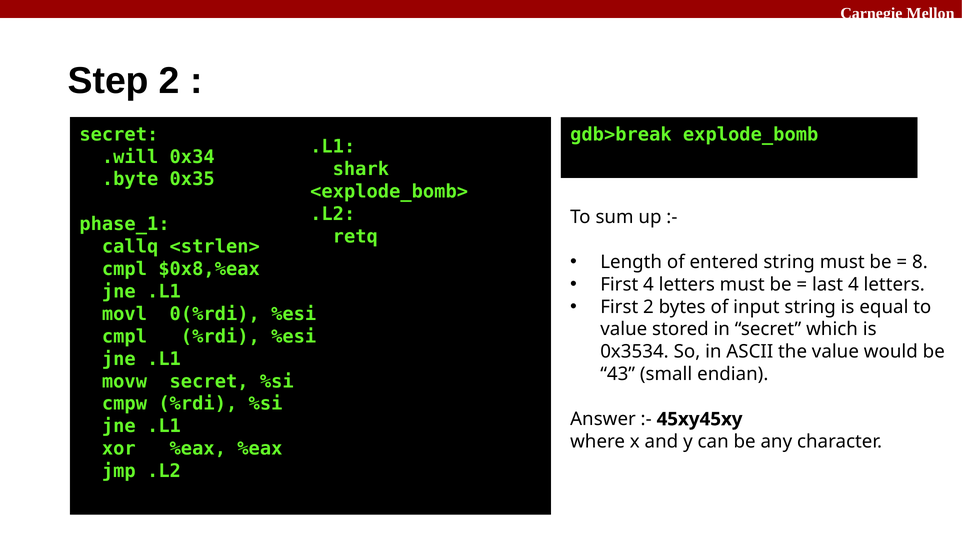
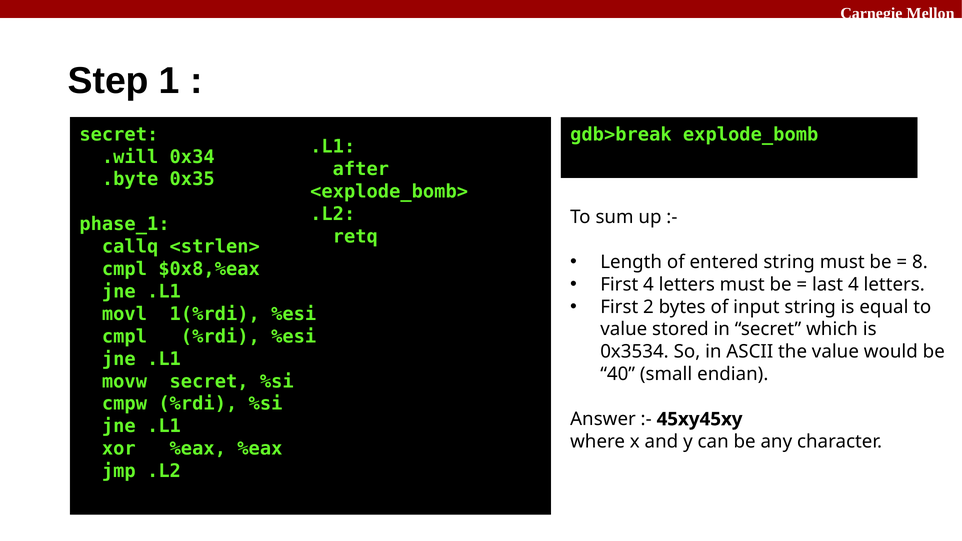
Step 2: 2 -> 1 (169, 81)
shark: shark -> after (361, 169)
0(%rdi: 0(%rdi -> 1(%rdi (215, 314)
43: 43 -> 40 (618, 374)
